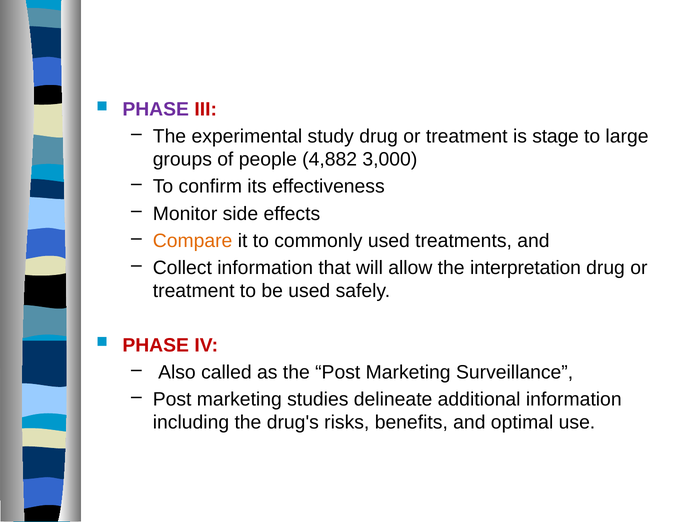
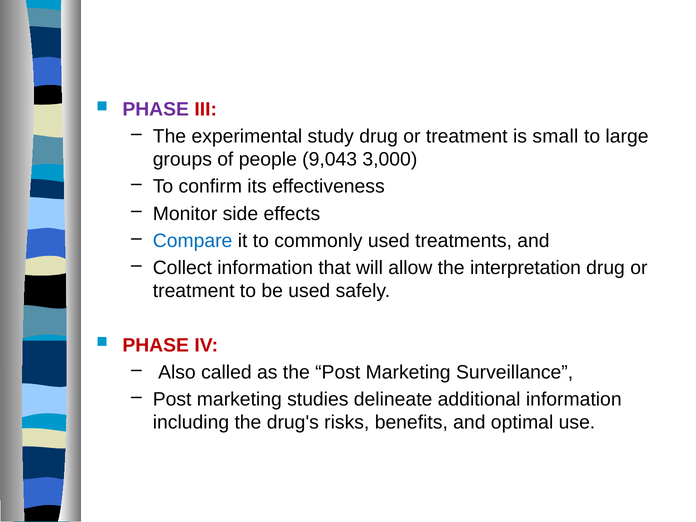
stage: stage -> small (555, 136)
4,882: 4,882 -> 9,043 (330, 160)
Compare colour: orange -> blue (193, 241)
